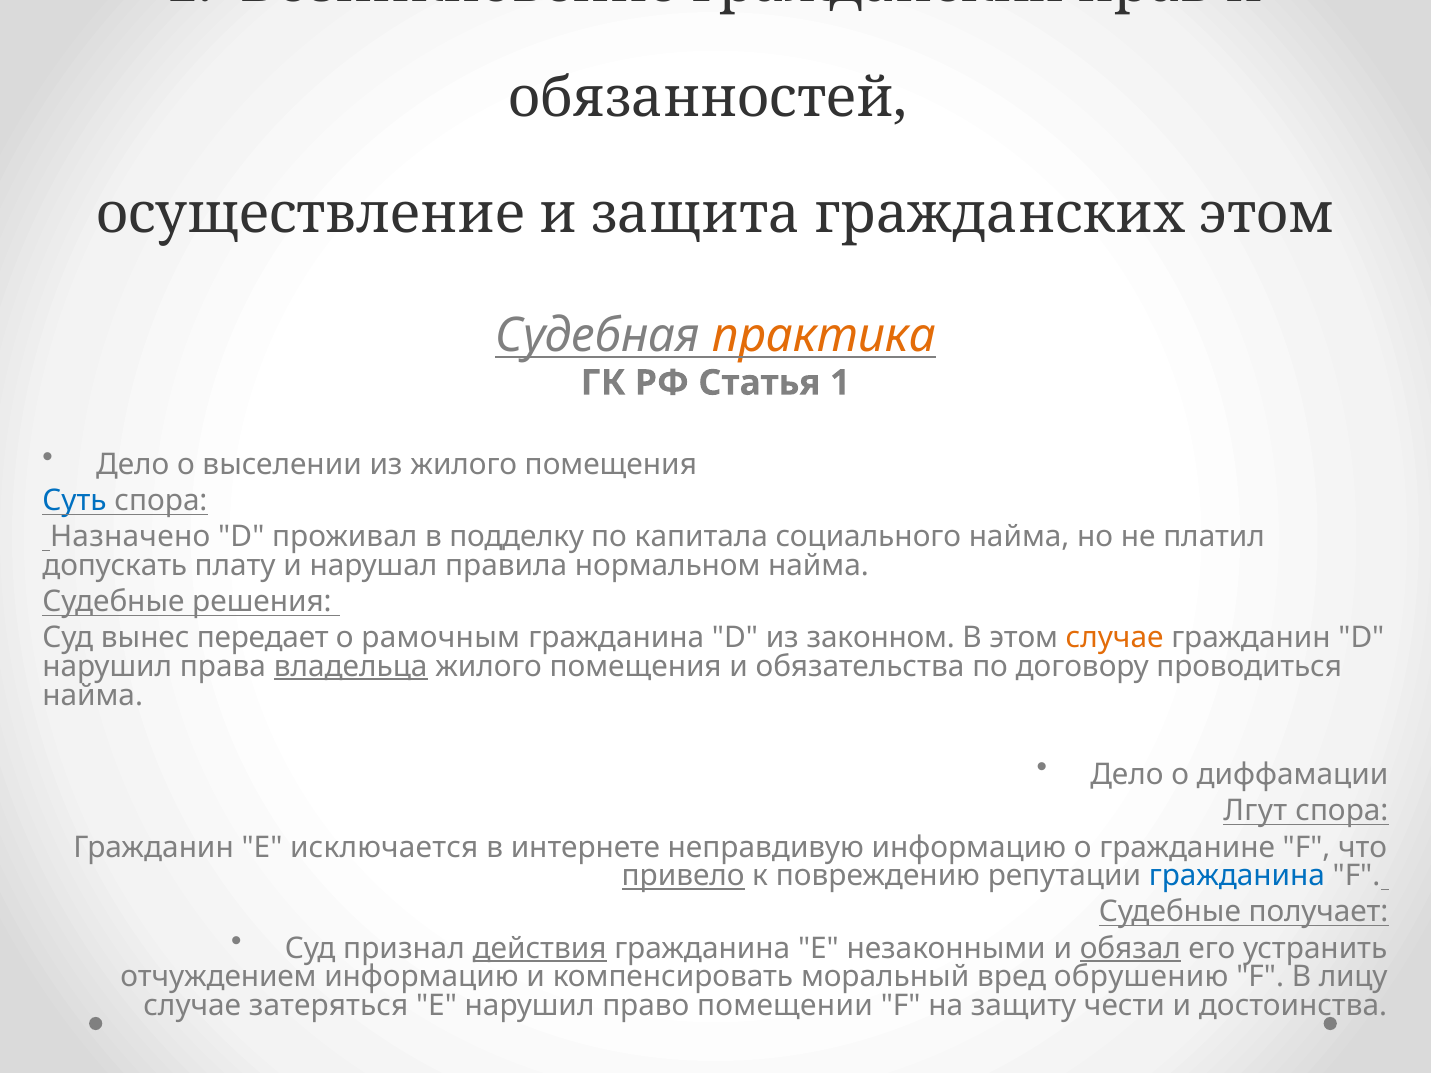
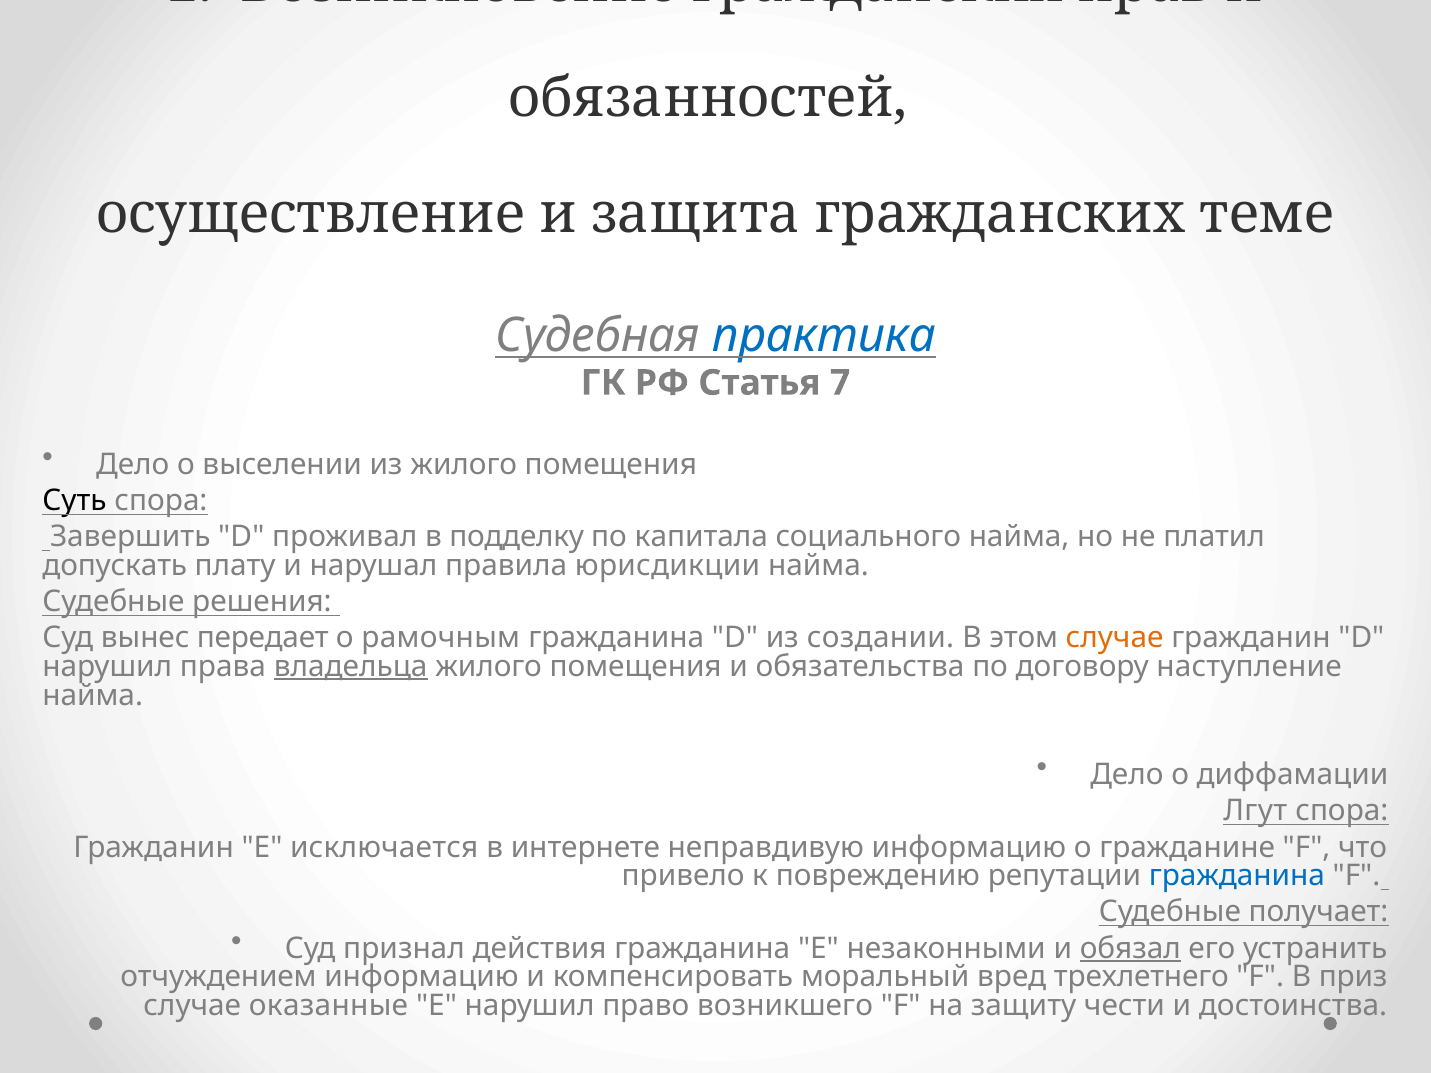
гражданских этом: этом -> теме (1267, 214)
практика colour: orange -> blue (824, 335)
1: 1 -> 7 (840, 383)
Суть colour: blue -> black (75, 501)
Назначено: Назначено -> Завершить (130, 537)
нормальном: нормальном -> юрисдикции (668, 566)
законном: законном -> создании (881, 638)
проводиться: проводиться -> наступление (1249, 667)
привело underline: present -> none (683, 876)
действия underline: present -> none (540, 948)
обрушению: обрушению -> трехлетнего (1141, 977)
лицу: лицу -> приз (1353, 977)
затеряться: затеряться -> оказанные (329, 1006)
помещении: помещении -> возникшего (785, 1006)
